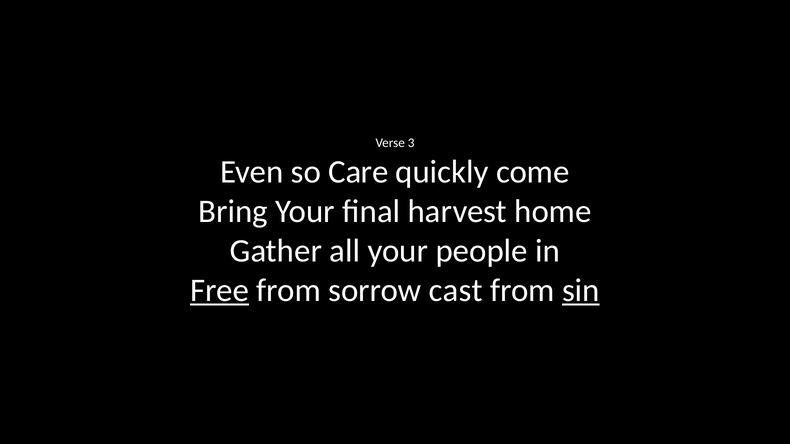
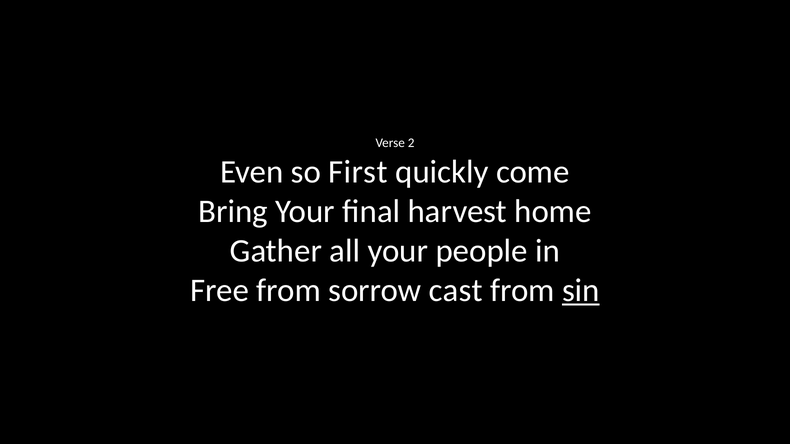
3: 3 -> 2 (411, 143)
Care: Care -> First (358, 172)
Free underline: present -> none (219, 290)
